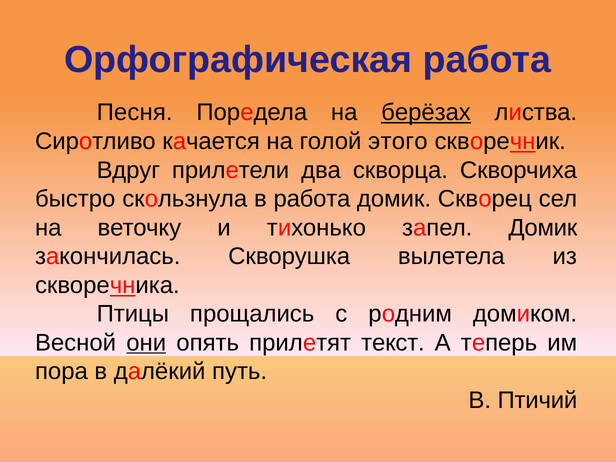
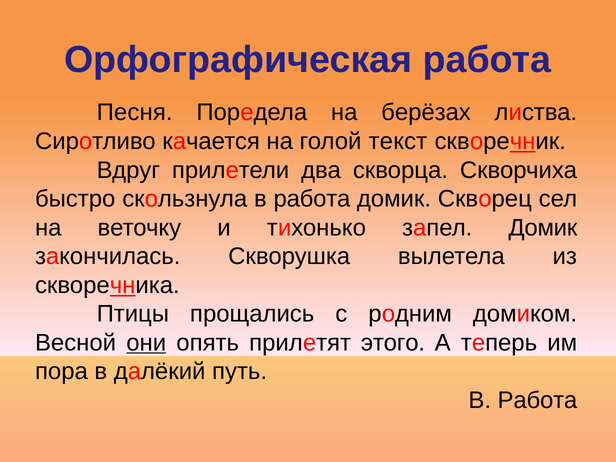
берёзах underline: present -> none (426, 112)
этого: этого -> текст (398, 141)
текст: текст -> этого (393, 343)
Птичий: Птичий -> Работа (537, 400)
